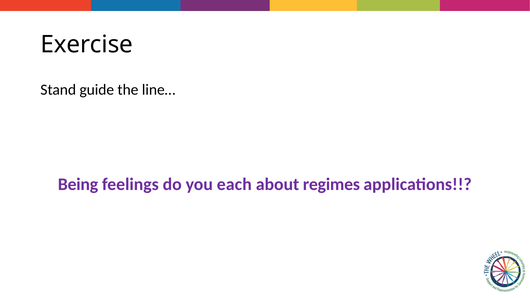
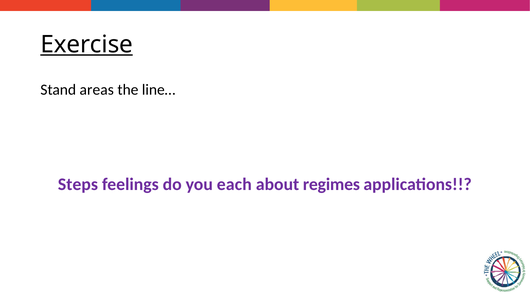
Exercise underline: none -> present (87, 45)
guide: guide -> areas (97, 90)
Being: Being -> Steps (78, 184)
